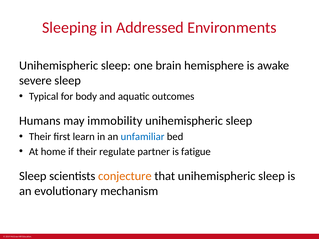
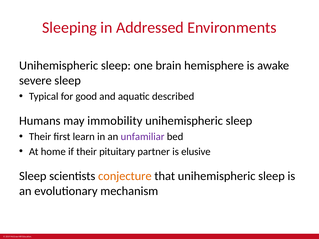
body: body -> good (86, 96)
outcomes: outcomes -> described (173, 96)
unfamiliar colour: blue -> purple (143, 137)
regulate: regulate -> pituitary (117, 152)
fatigue: fatigue -> elusive (196, 152)
